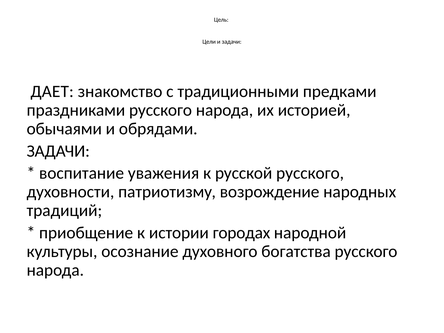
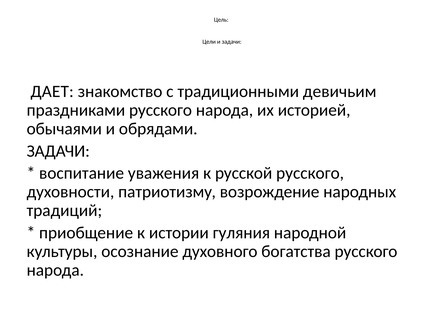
предками: предками -> девичьим (340, 91)
городах: городах -> гуляния (241, 233)
